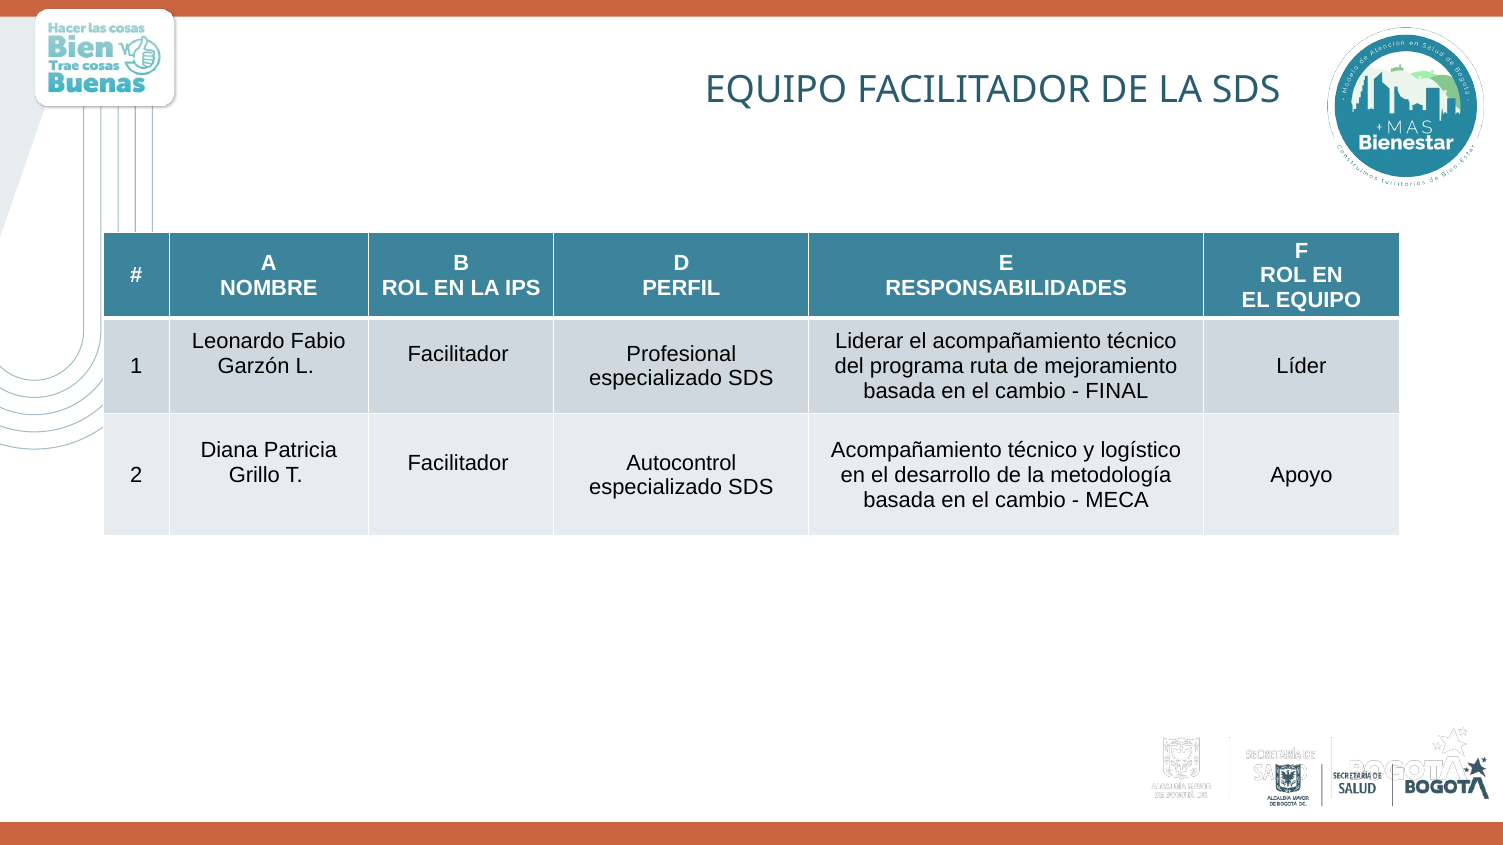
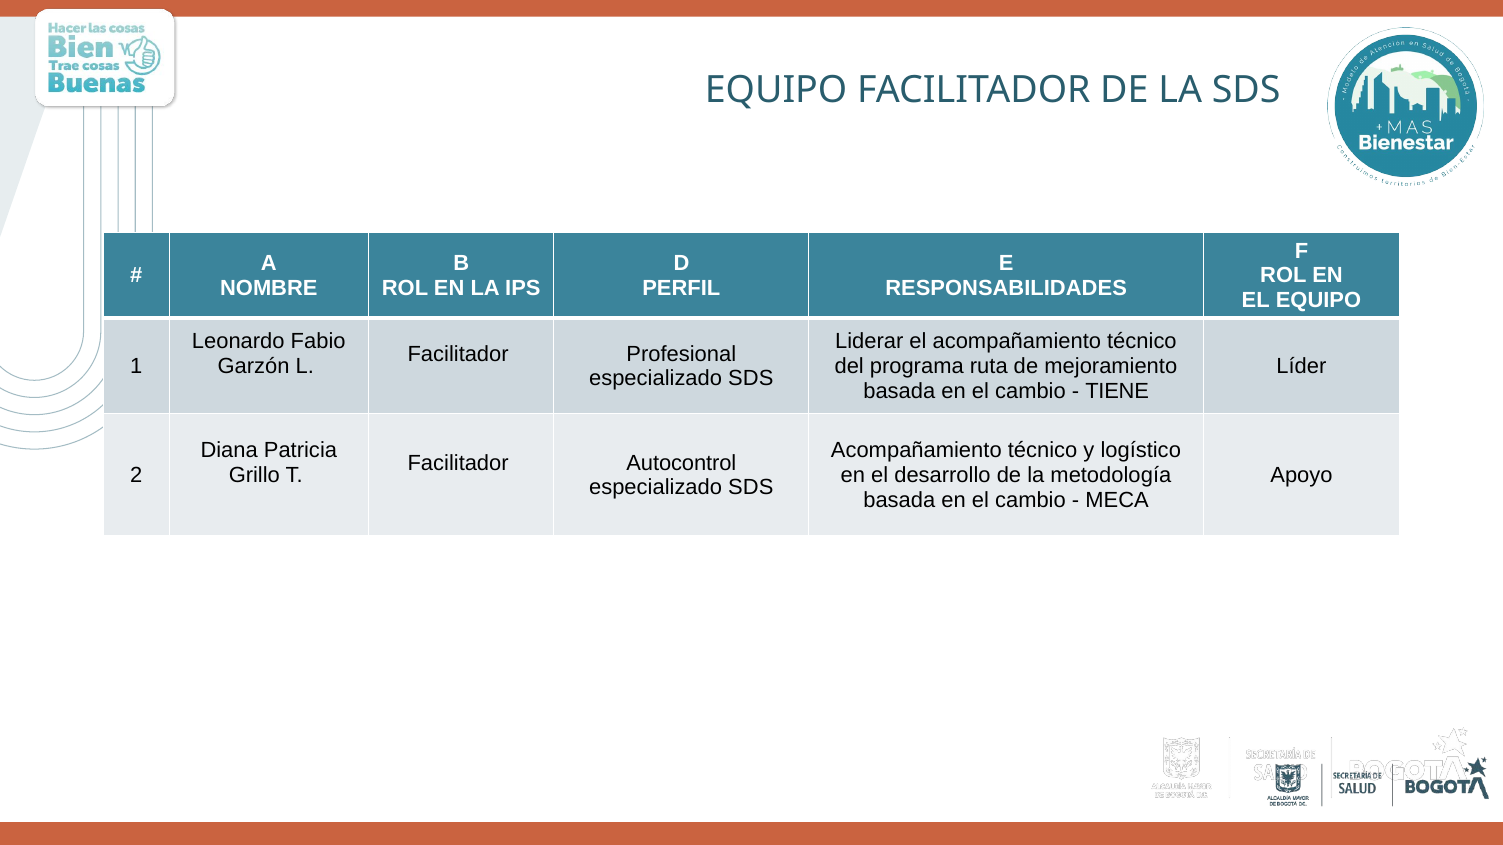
FINAL: FINAL -> TIENE (1117, 391)
